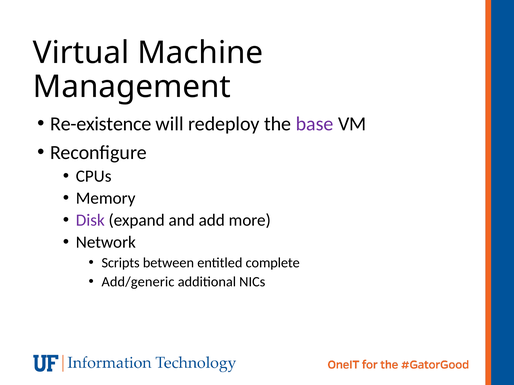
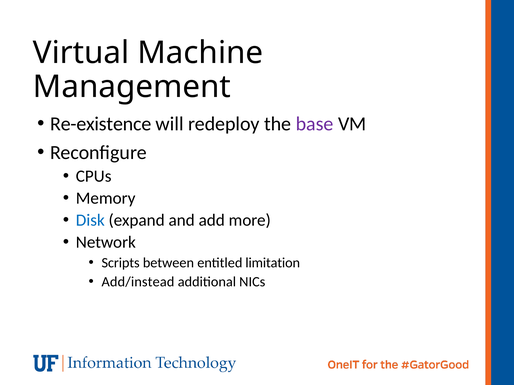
Disk colour: purple -> blue (90, 220)
complete: complete -> limitation (273, 263)
Add/generic: Add/generic -> Add/instead (138, 282)
